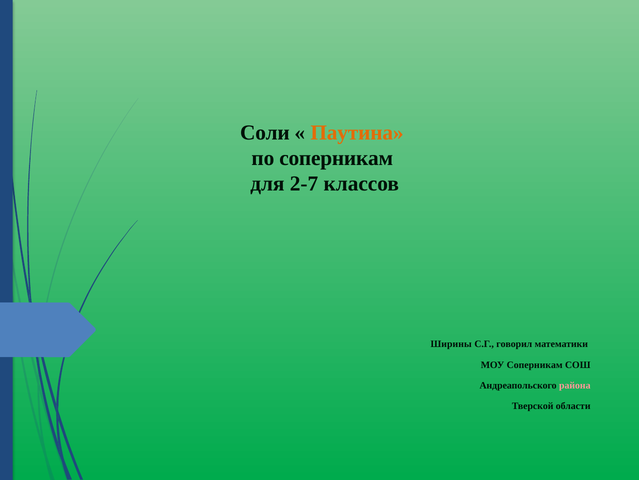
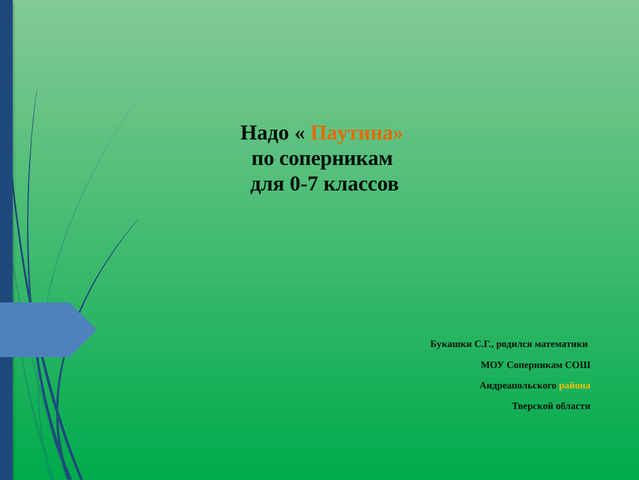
Соли: Соли -> Надо (265, 132)
2-7: 2-7 -> 0-7 (304, 183)
Ширины: Ширины -> Букашки (451, 344)
говорил: говорил -> родился (514, 344)
района colour: pink -> yellow (575, 385)
